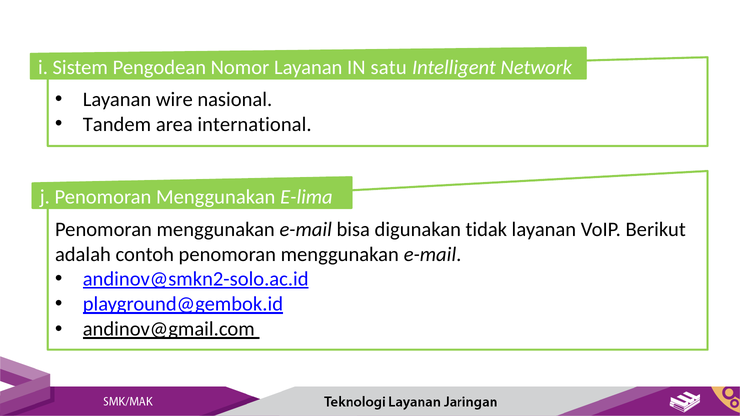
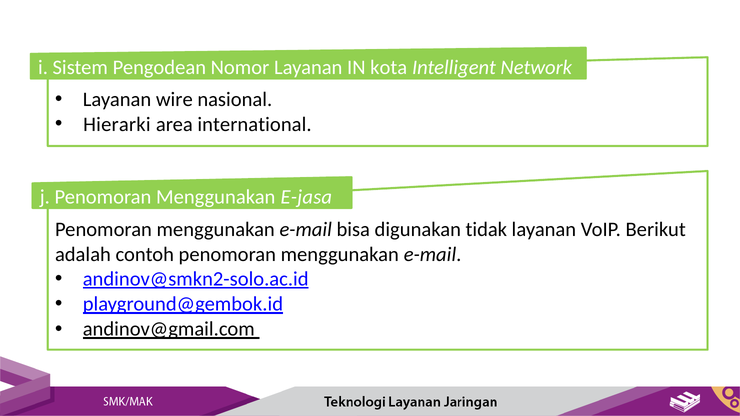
satu: satu -> kota (389, 68)
Tandem: Tandem -> Hierarki (117, 124)
E-lima: E-lima -> E-jasa (306, 197)
